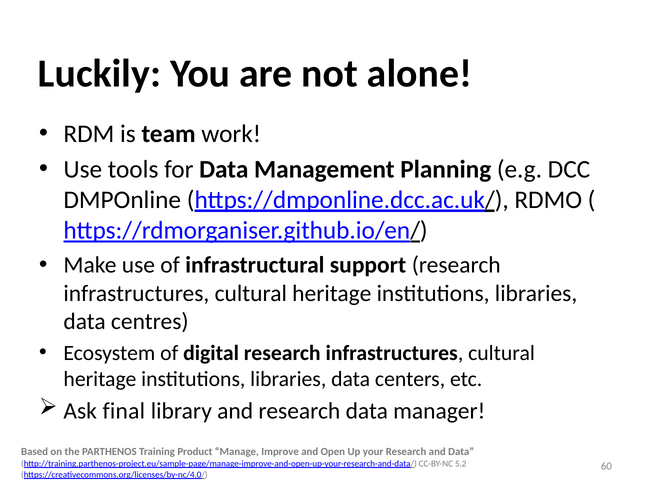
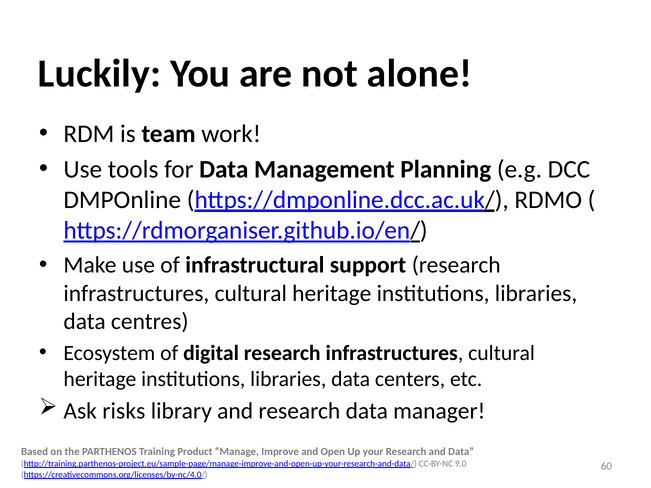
final: final -> risks (124, 411)
5.2: 5.2 -> 9.0 (461, 464)
